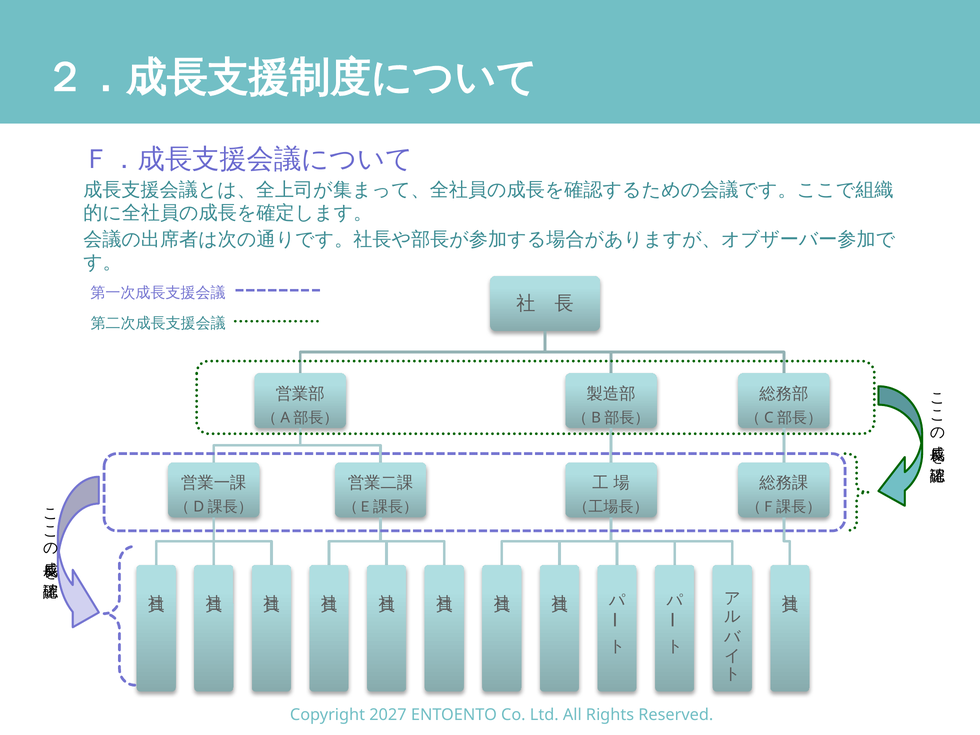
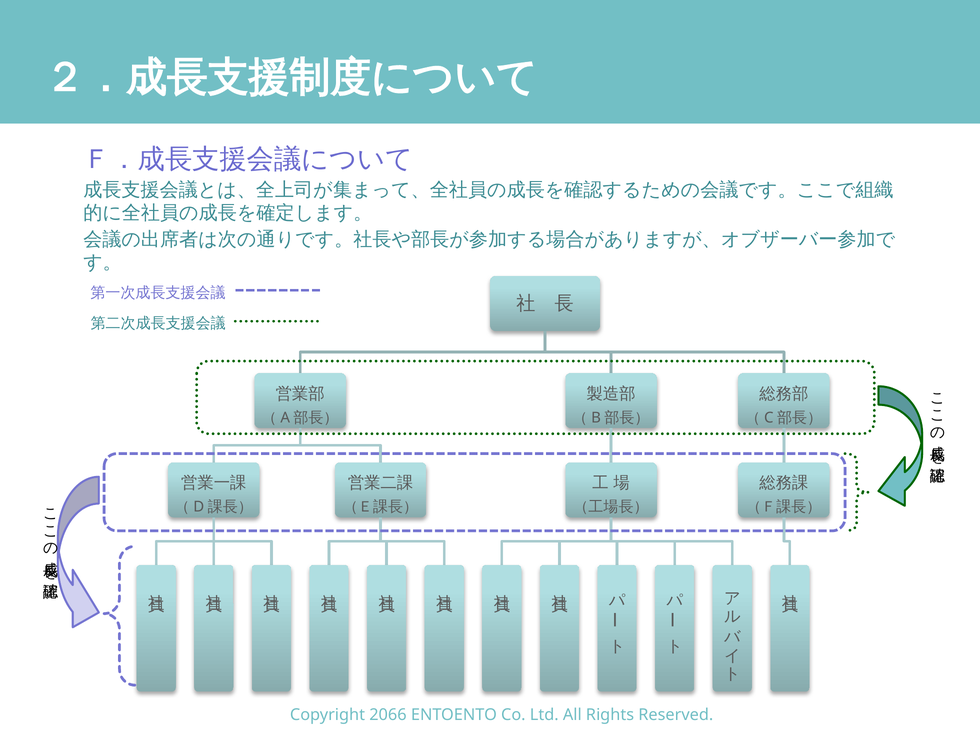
2027: 2027 -> 2066 (388, 715)
